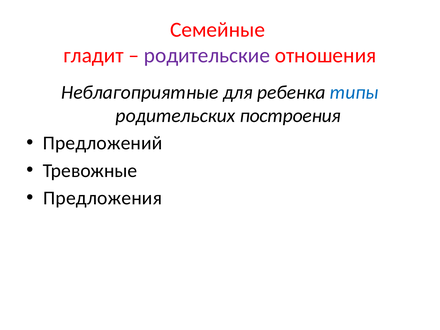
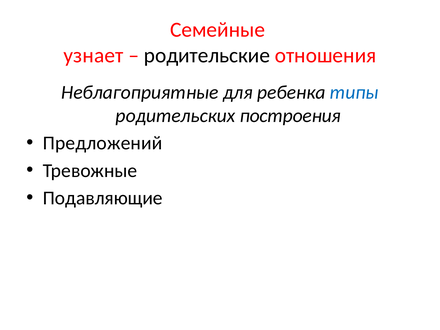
гладит: гладит -> узнает (93, 55)
родительские colour: purple -> black (207, 55)
Предложения: Предложения -> Подавляющие (103, 198)
